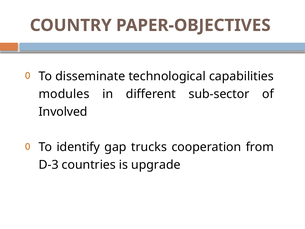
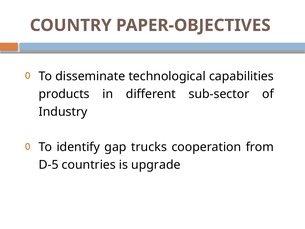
modules: modules -> products (64, 94)
Involved: Involved -> Industry (63, 112)
D-3: D-3 -> D-5 (49, 165)
